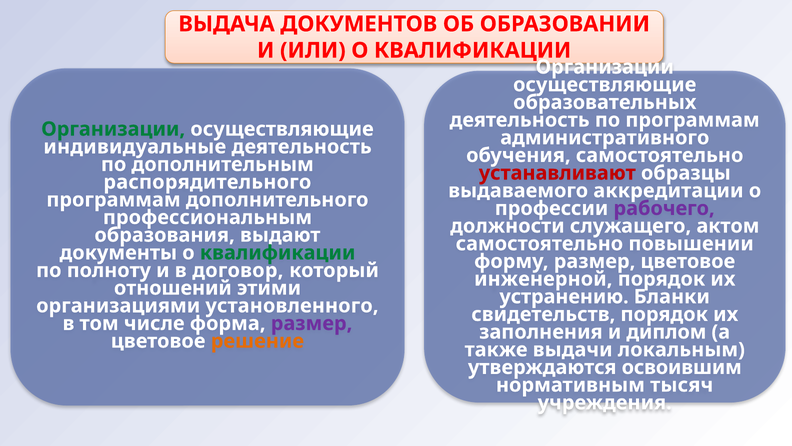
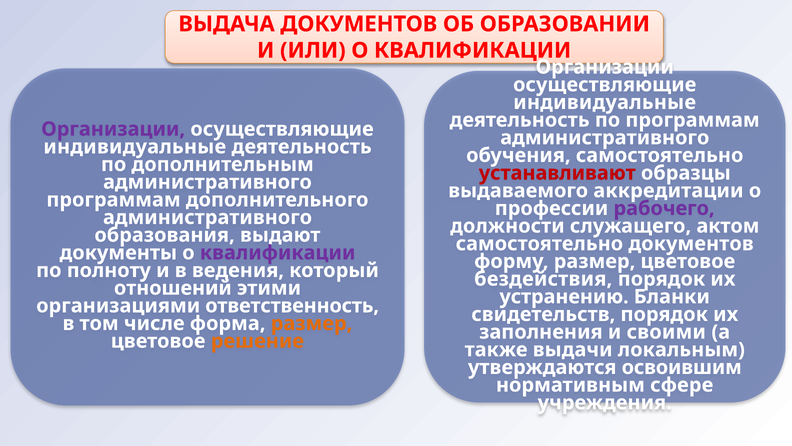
образовательных: образовательных -> индивидуальные (605, 102)
Организации colour: green -> purple (113, 129)
распорядительного: распорядительного -> административного (207, 182)
профессиональным: профессиональным -> административного (208, 217)
самостоятельно повышении: повышении -> документов (691, 243)
квалификации colour: green -> purple (278, 253)
договор: договор -> ведения (238, 270)
инженерной: инженерной -> бездействия (543, 279)
установленного: установленного -> ответственность (292, 305)
размер colour: purple -> orange (312, 323)
диплом: диплом -> своими (666, 332)
тысяч: тысяч -> сфере (682, 385)
